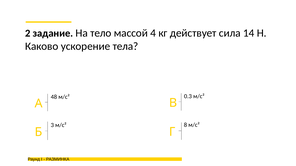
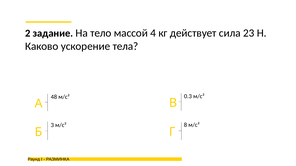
14: 14 -> 23 (249, 33)
